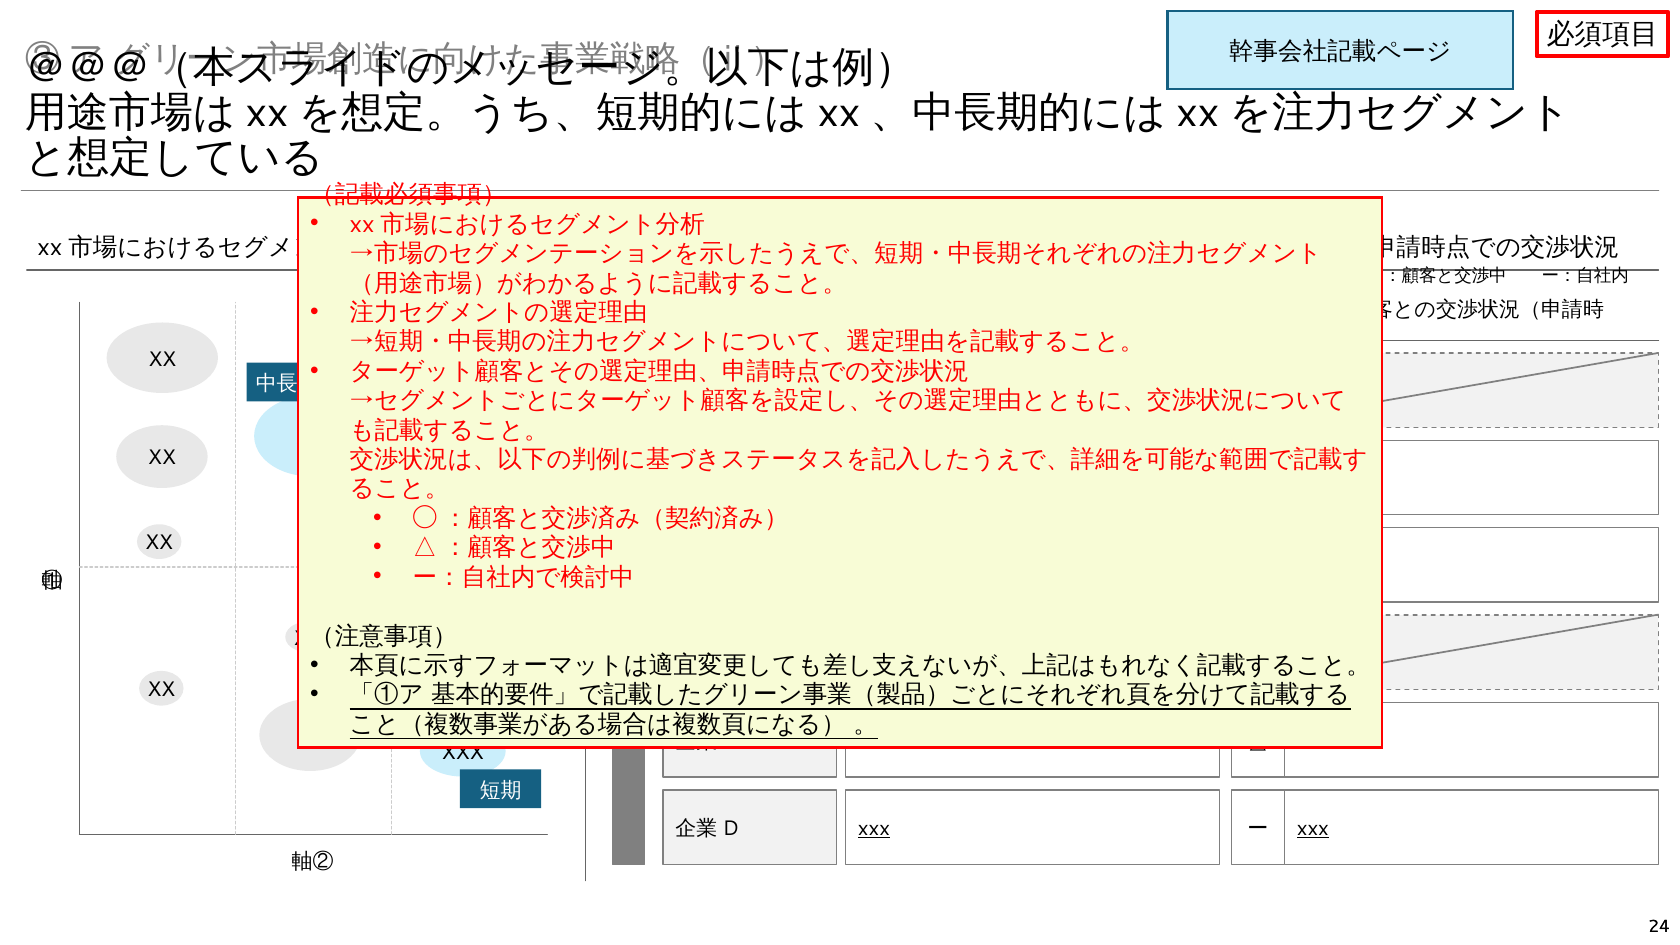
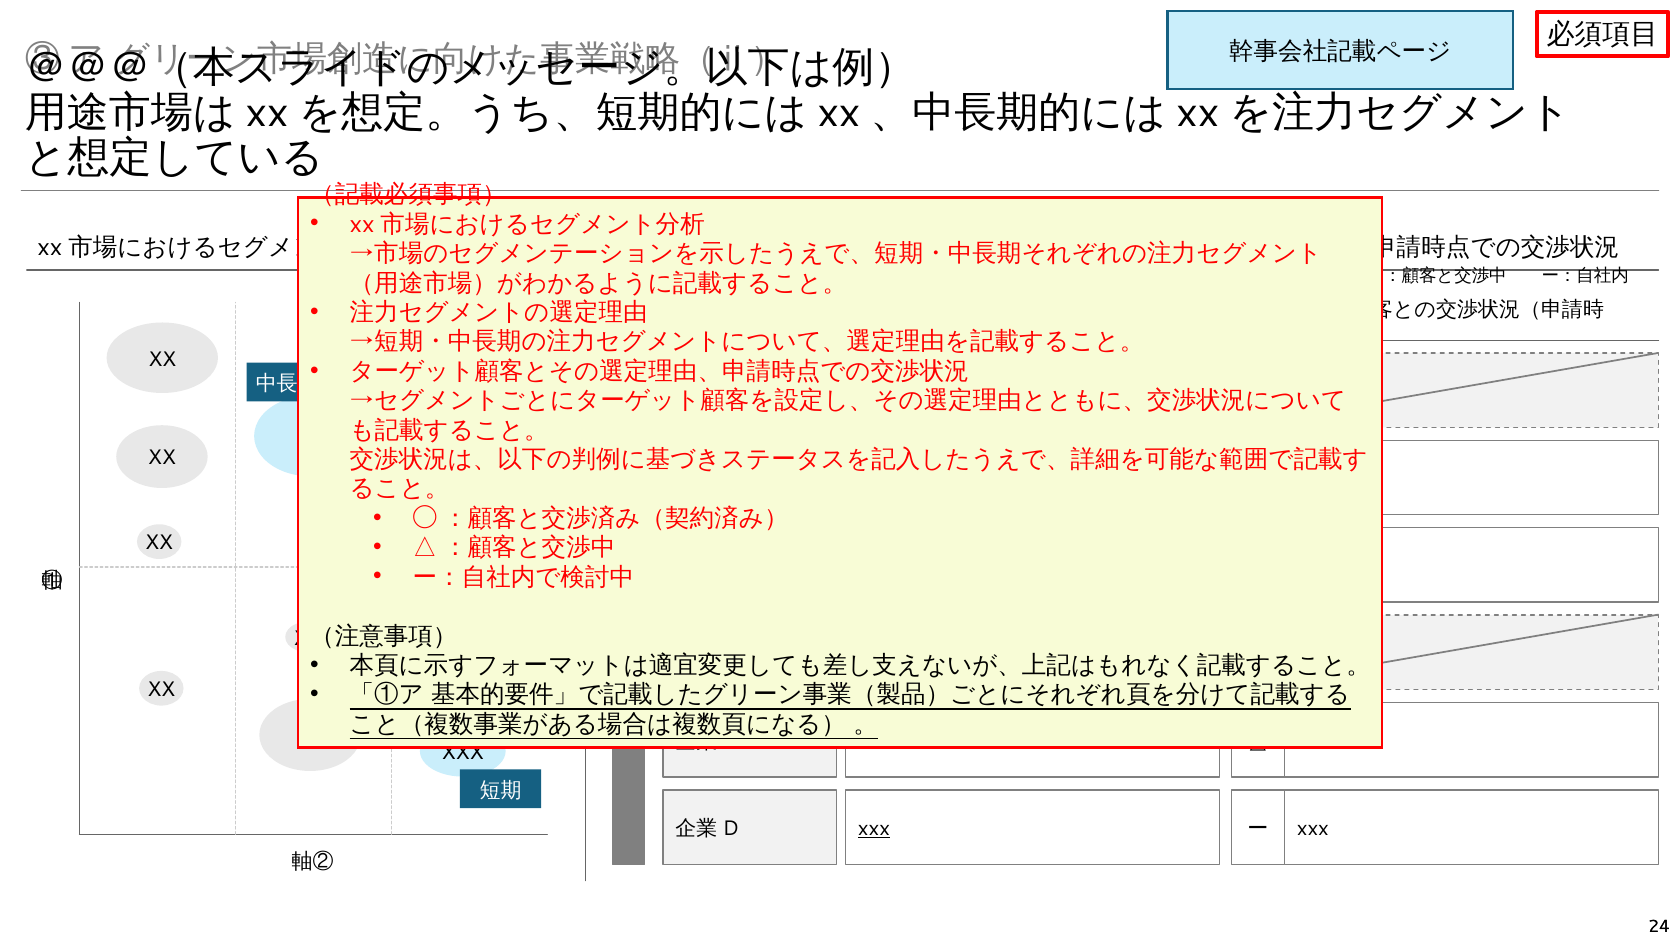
xxx underline: present -> none (1313, 829)
